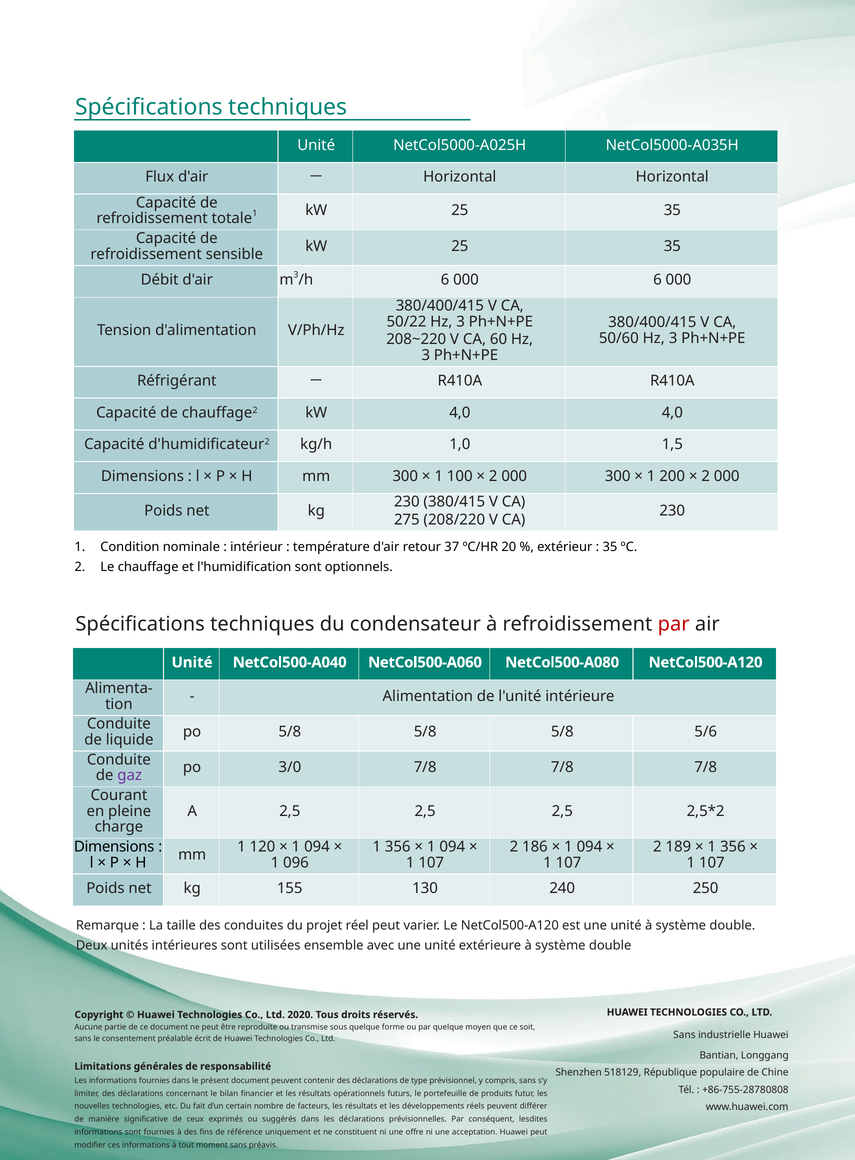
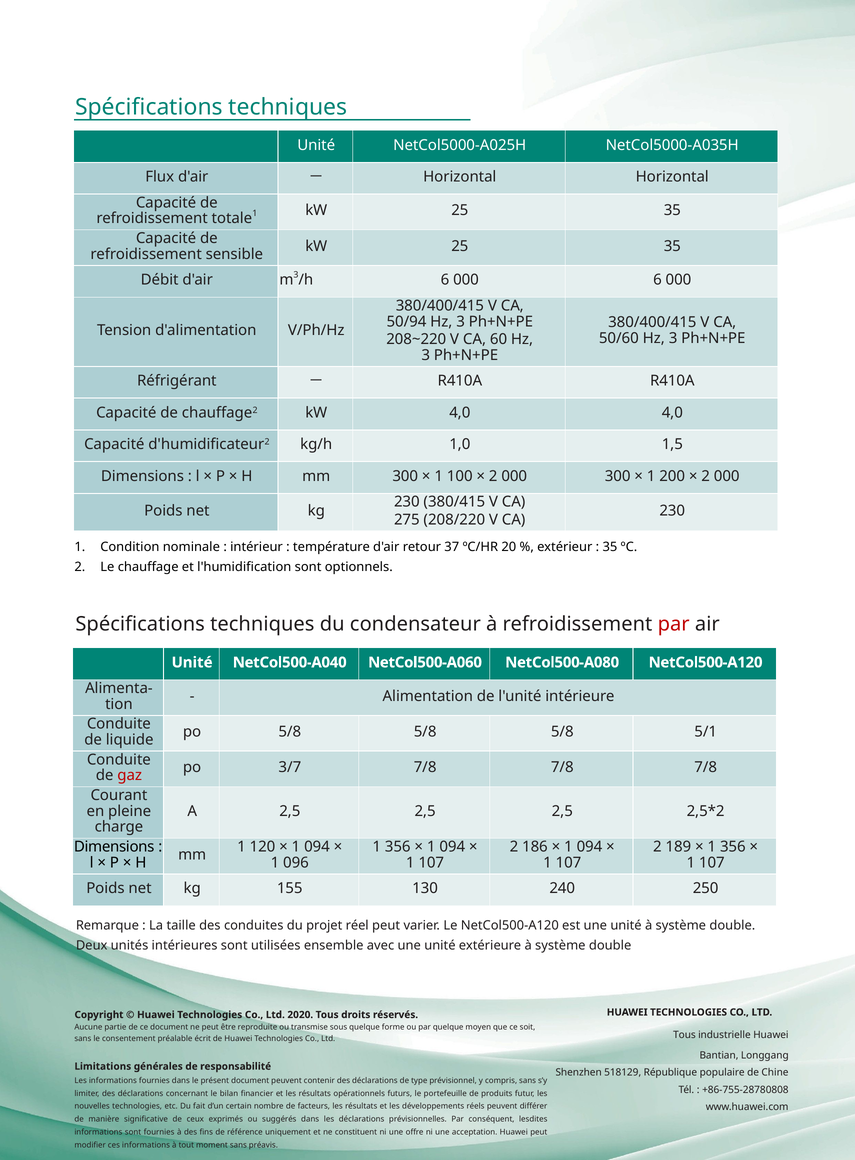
50/22: 50/22 -> 50/94 (406, 322)
5/6: 5/6 -> 5/1 (706, 733)
3/0: 3/0 -> 3/7 (290, 768)
gaz colour: purple -> red (130, 776)
Sans: Sans -> Tous (684, 1036)
